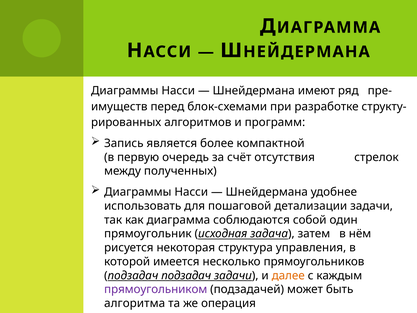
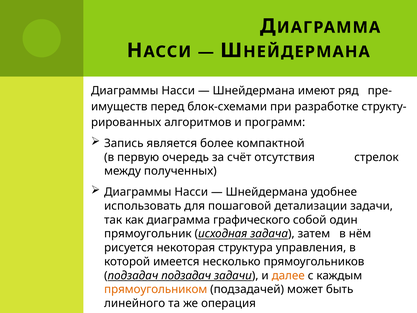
соблюдаются: соблюдаются -> графического (252, 220)
прямоугольником colour: purple -> orange (156, 289)
алгоритма: алгоритма -> линейного (135, 303)
